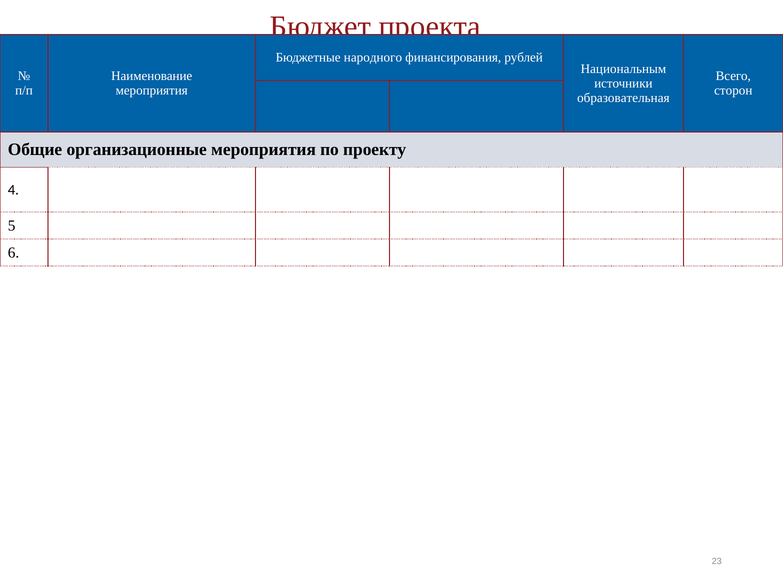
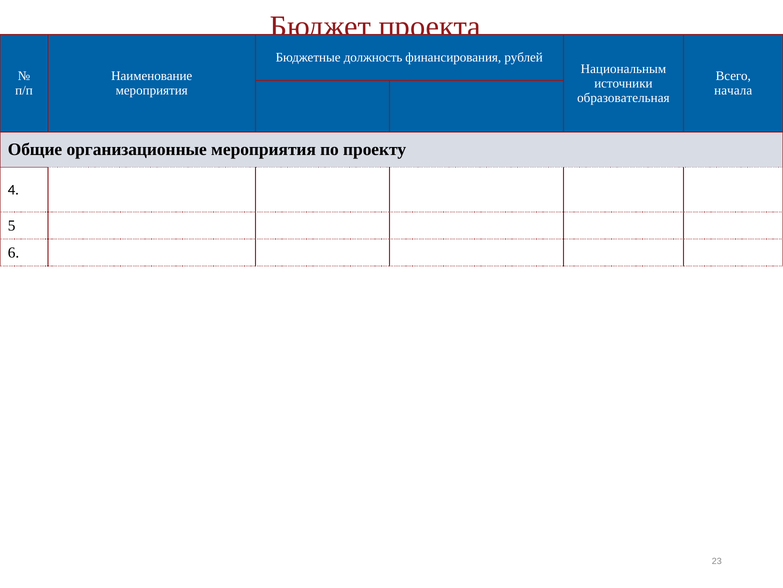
народного: народного -> должность (373, 58)
сторон: сторон -> начала (733, 90)
